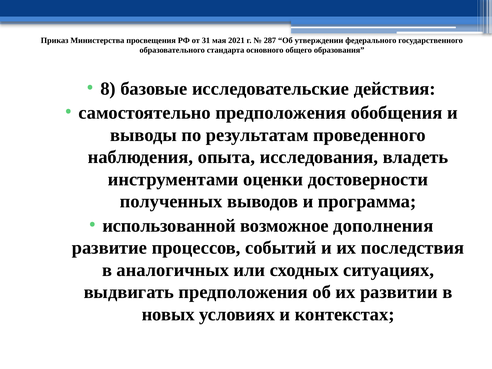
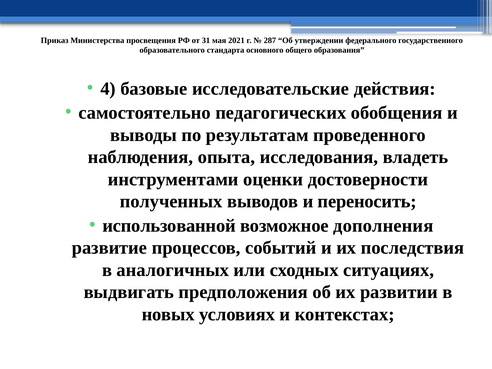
8: 8 -> 4 (108, 89)
самостоятельно предположения: предположения -> педагогических (281, 113)
программа: программа -> переносить (367, 201)
